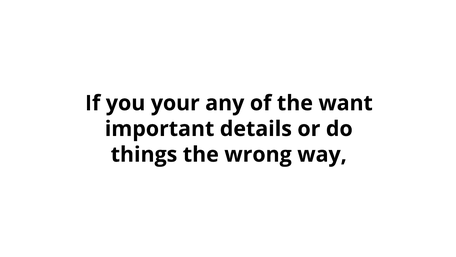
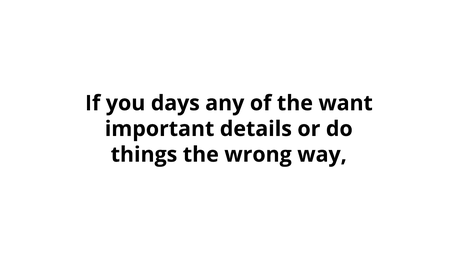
your: your -> days (175, 103)
